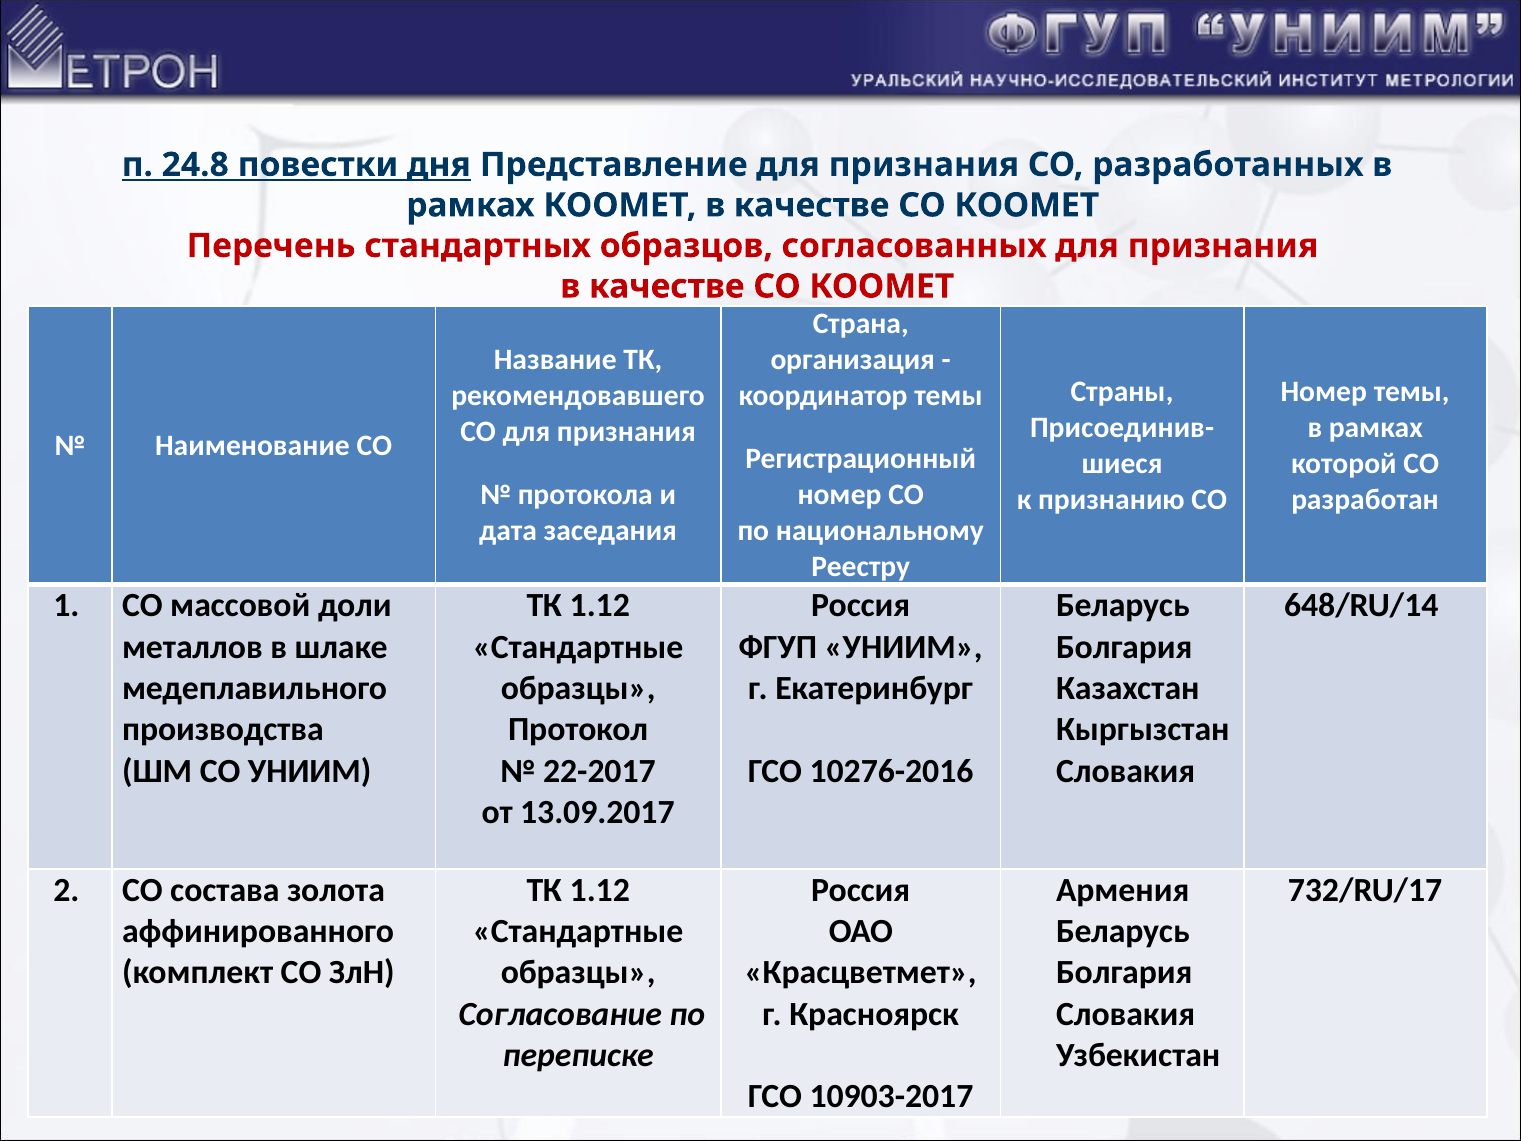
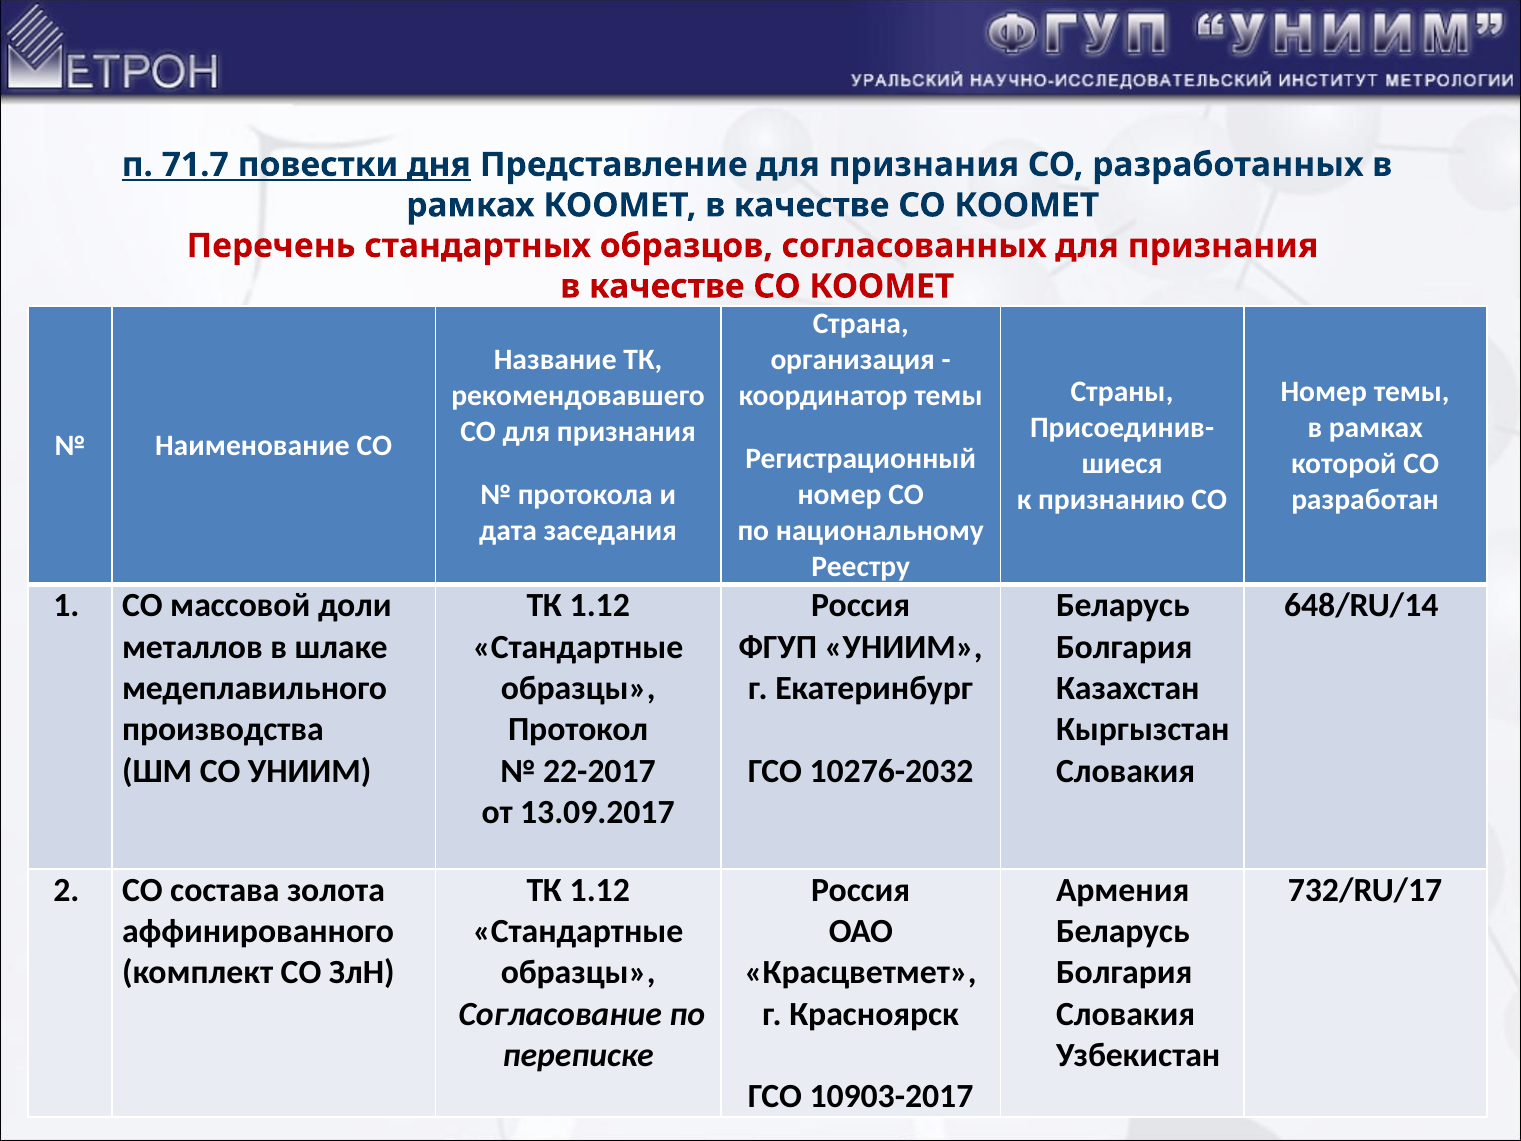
24.8: 24.8 -> 71.7 (195, 165)
10276-2016: 10276-2016 -> 10276-2032 (892, 771)
